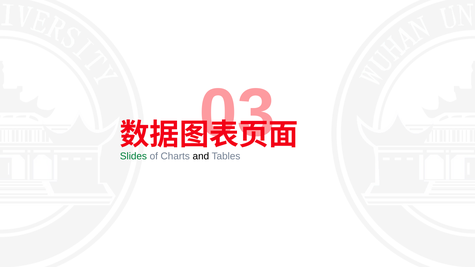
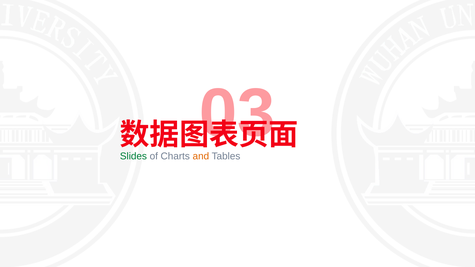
and colour: black -> orange (201, 156)
